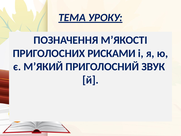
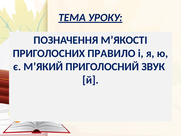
РИСКАМИ: РИСКАМИ -> ПРАВИЛО (111, 53)
